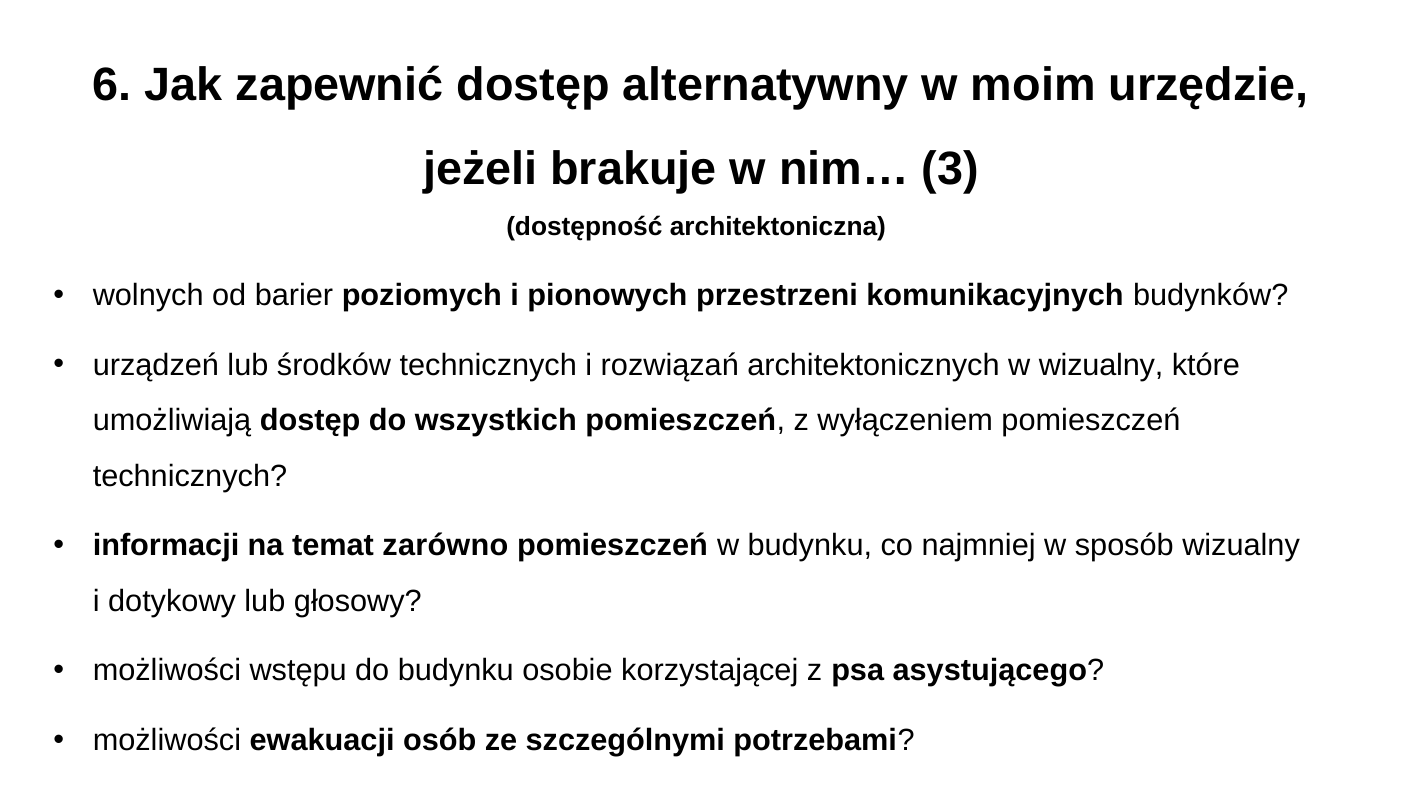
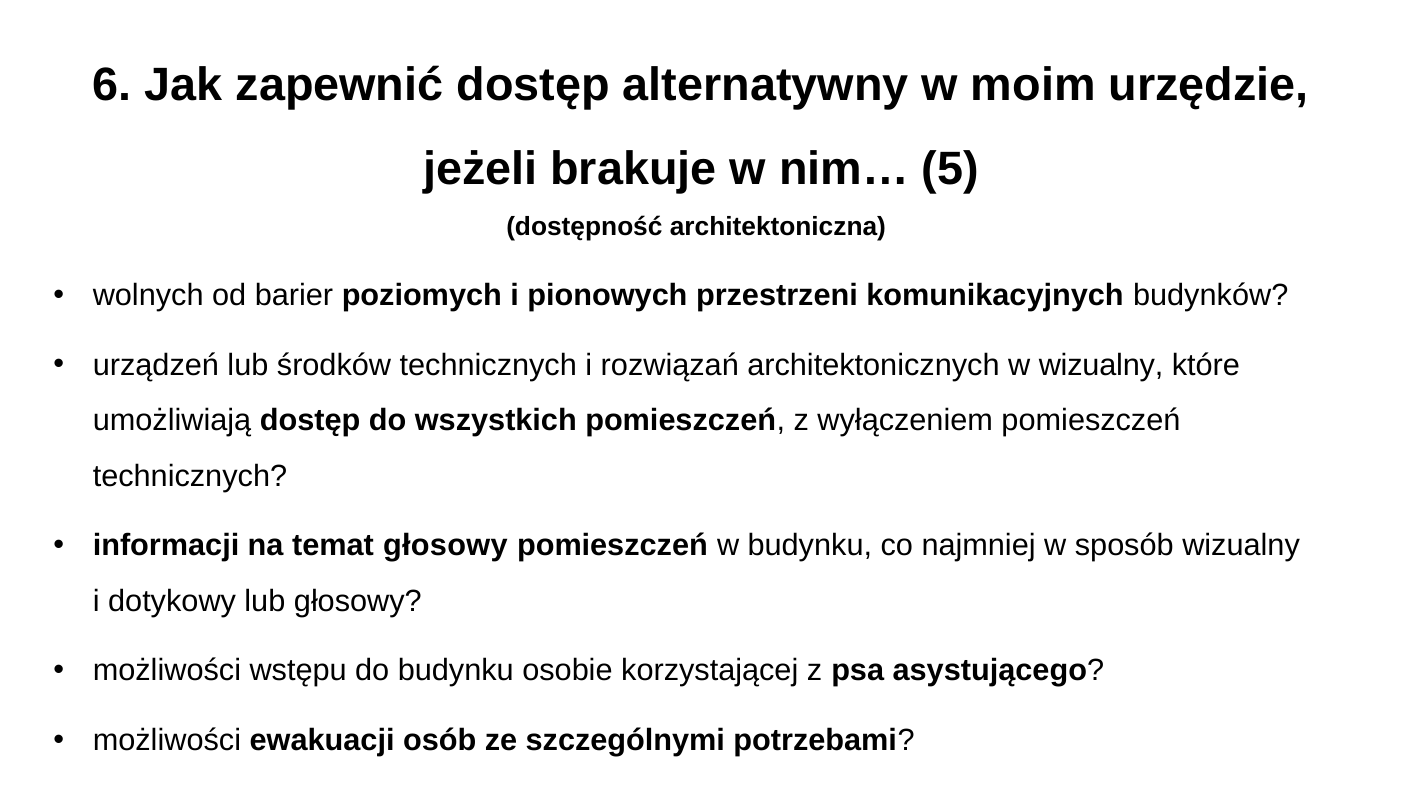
3: 3 -> 5 (951, 170)
temat zarówno: zarówno -> głosowy (445, 546)
